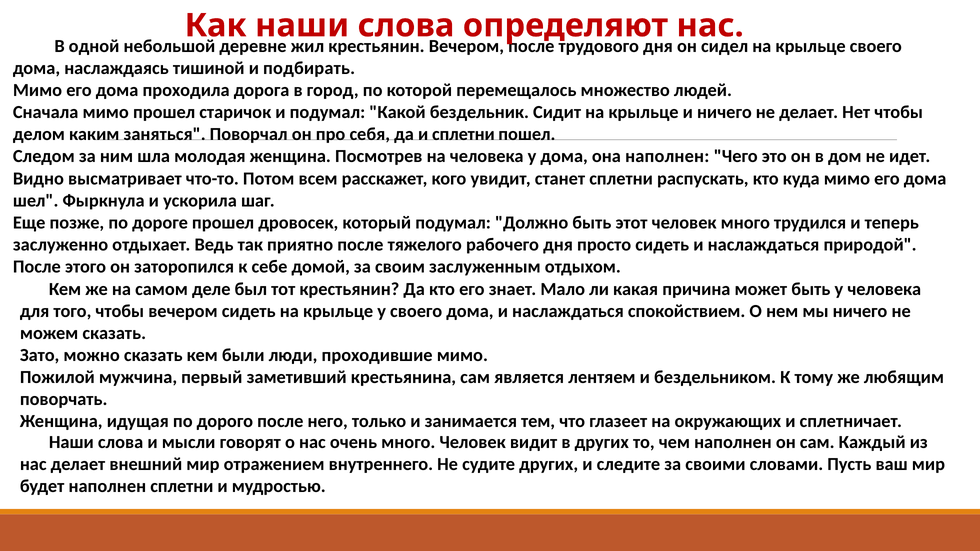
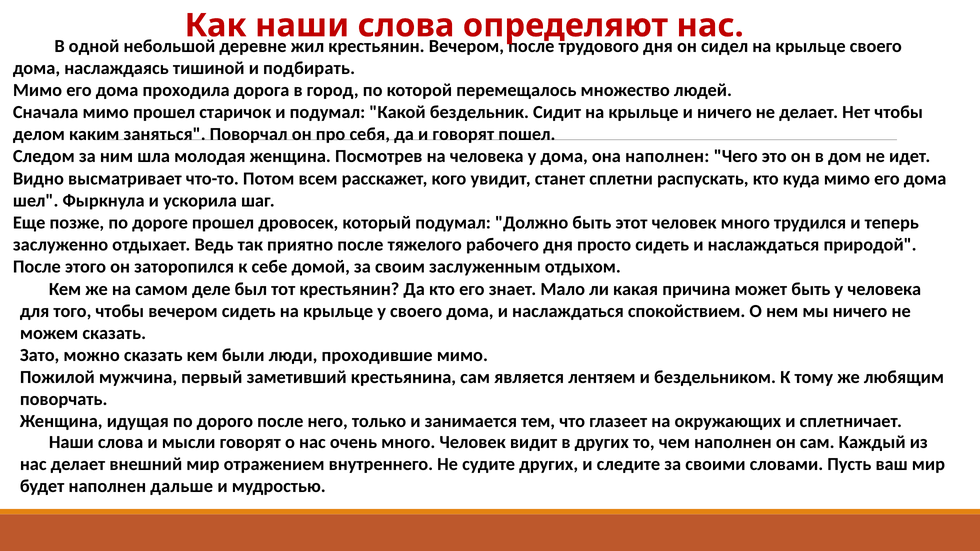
и сплетни: сплетни -> говорят (463, 134)
наполнен сплетни: сплетни -> дальше (182, 487)
